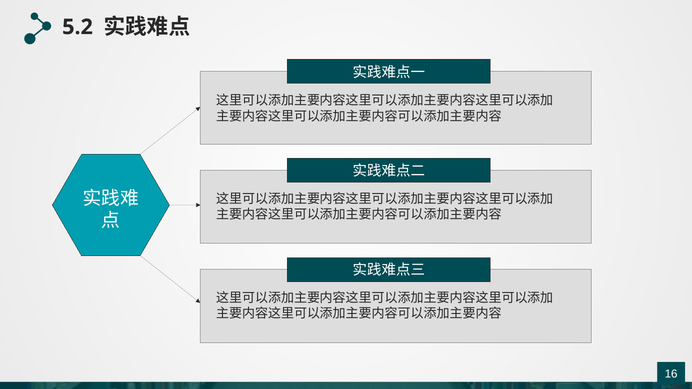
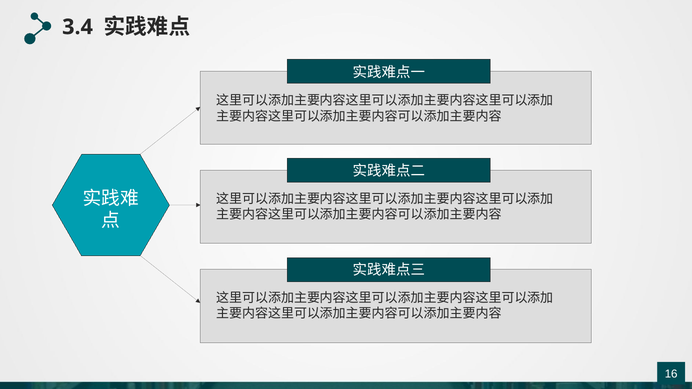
5.2: 5.2 -> 3.4 (78, 27)
